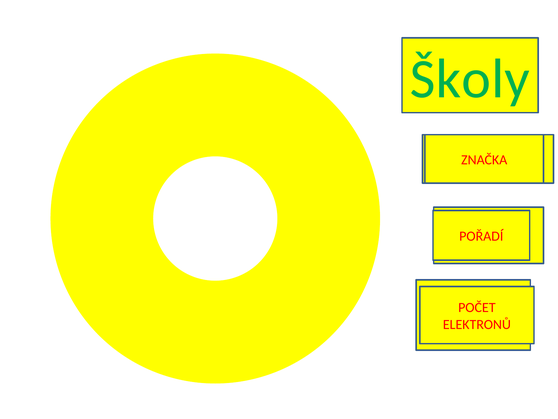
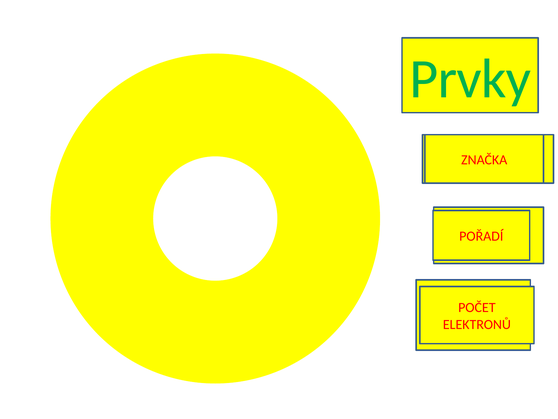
Školy: Školy -> Prvky (470, 79)
